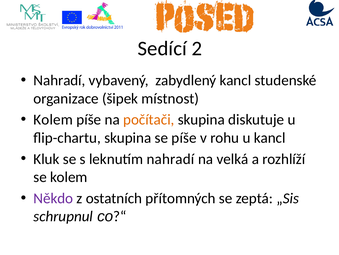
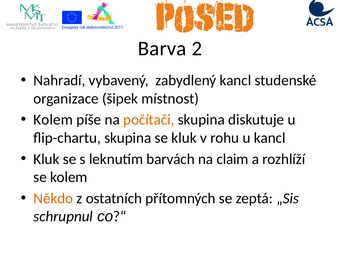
Sedící: Sedící -> Barva (162, 48)
se píše: píše -> kluk (184, 137)
leknutím nahradí: nahradí -> barvách (171, 159)
velká: velká -> claim (233, 159)
Někdo colour: purple -> orange (53, 198)
